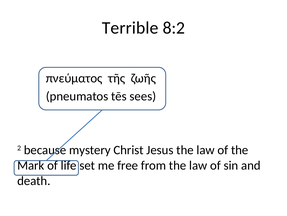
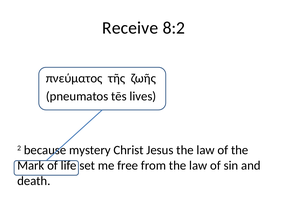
Terrible: Terrible -> Receive (130, 28)
sees: sees -> lives (143, 96)
